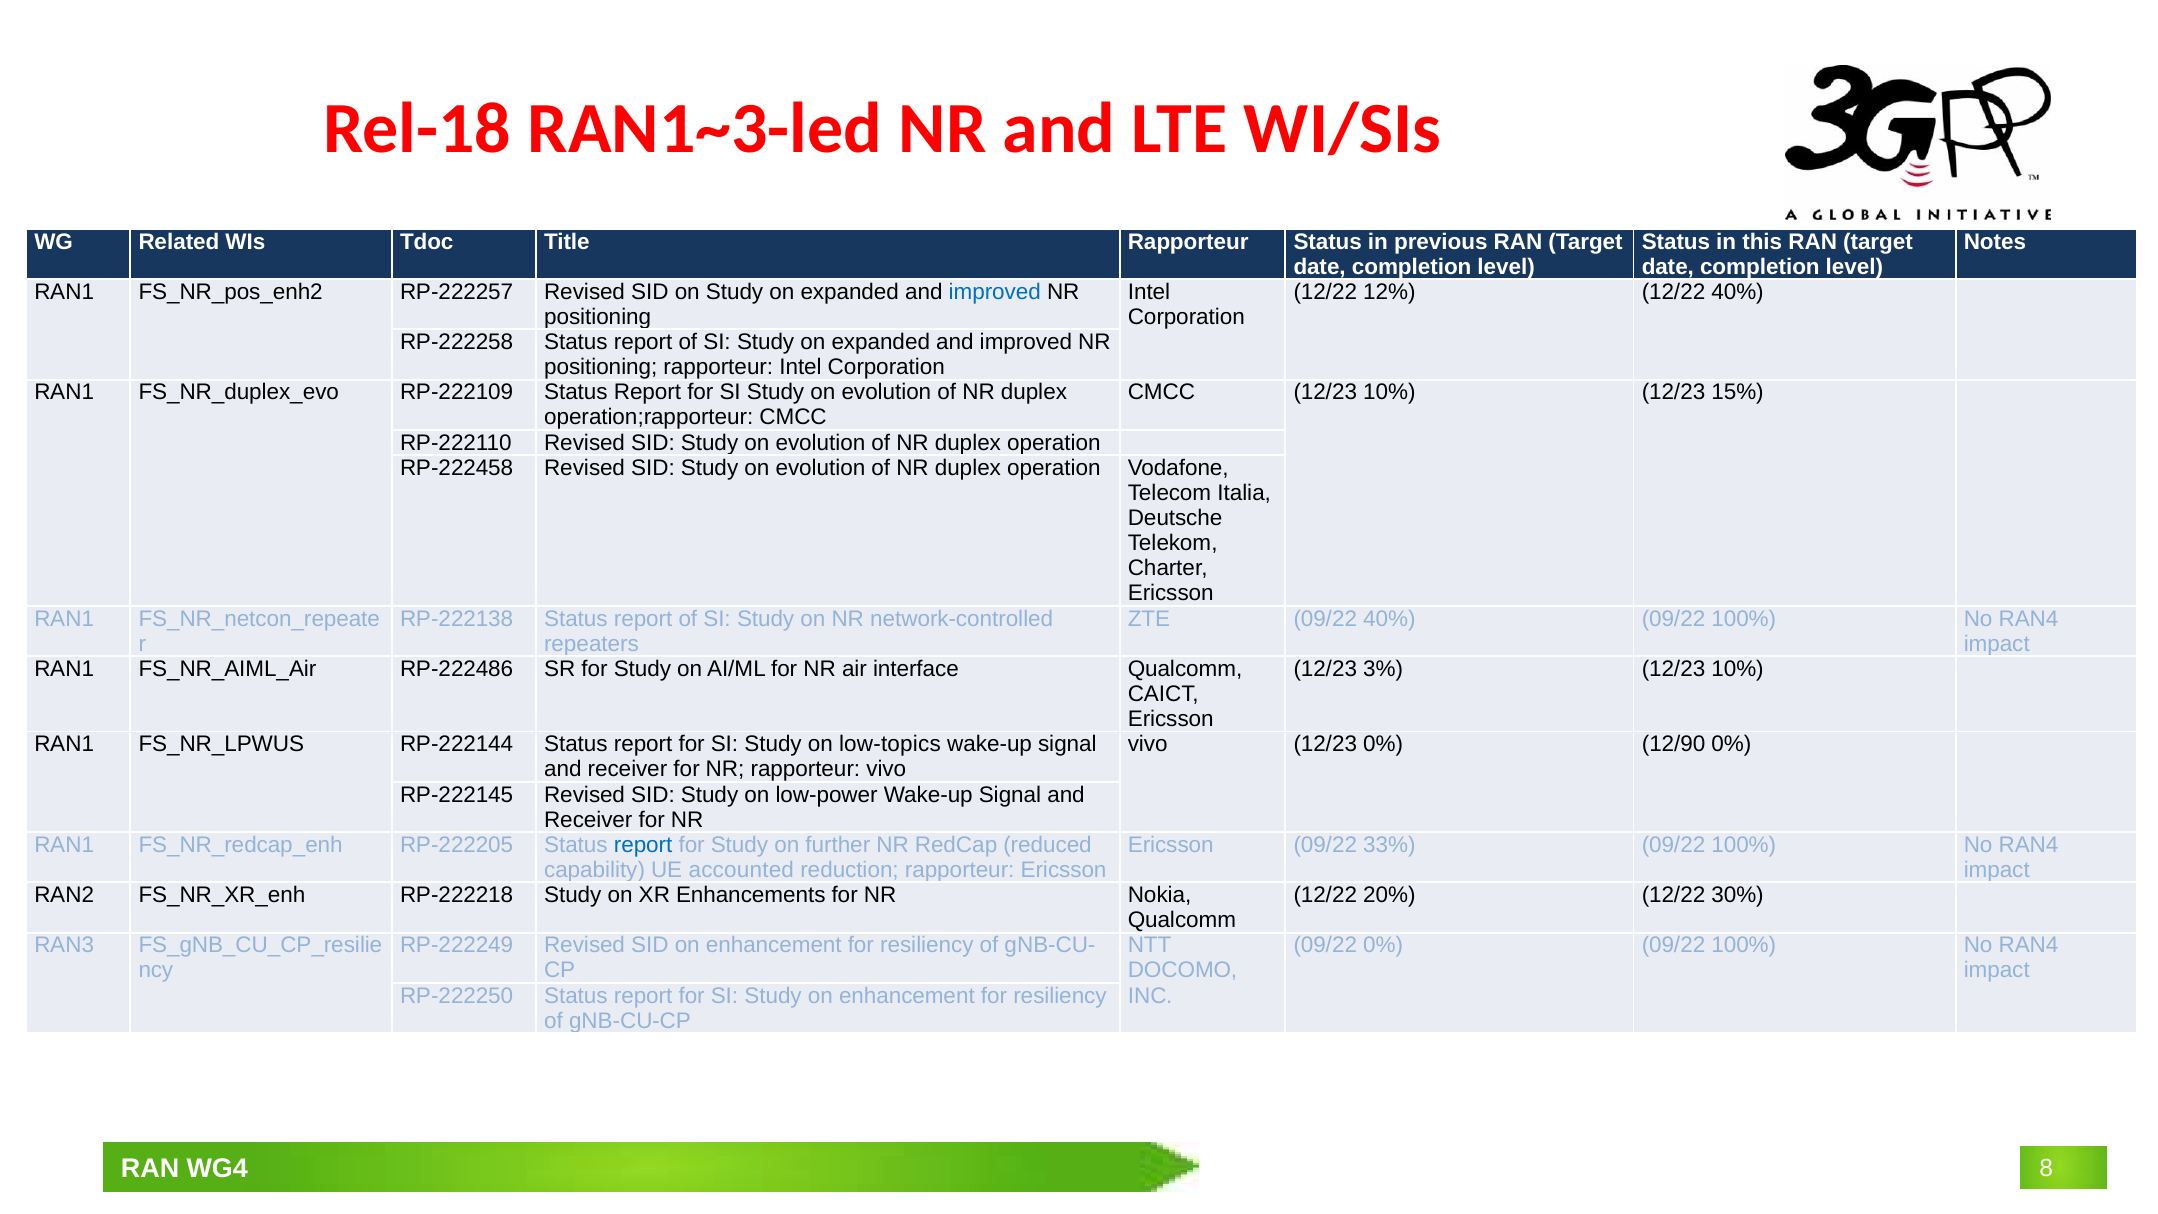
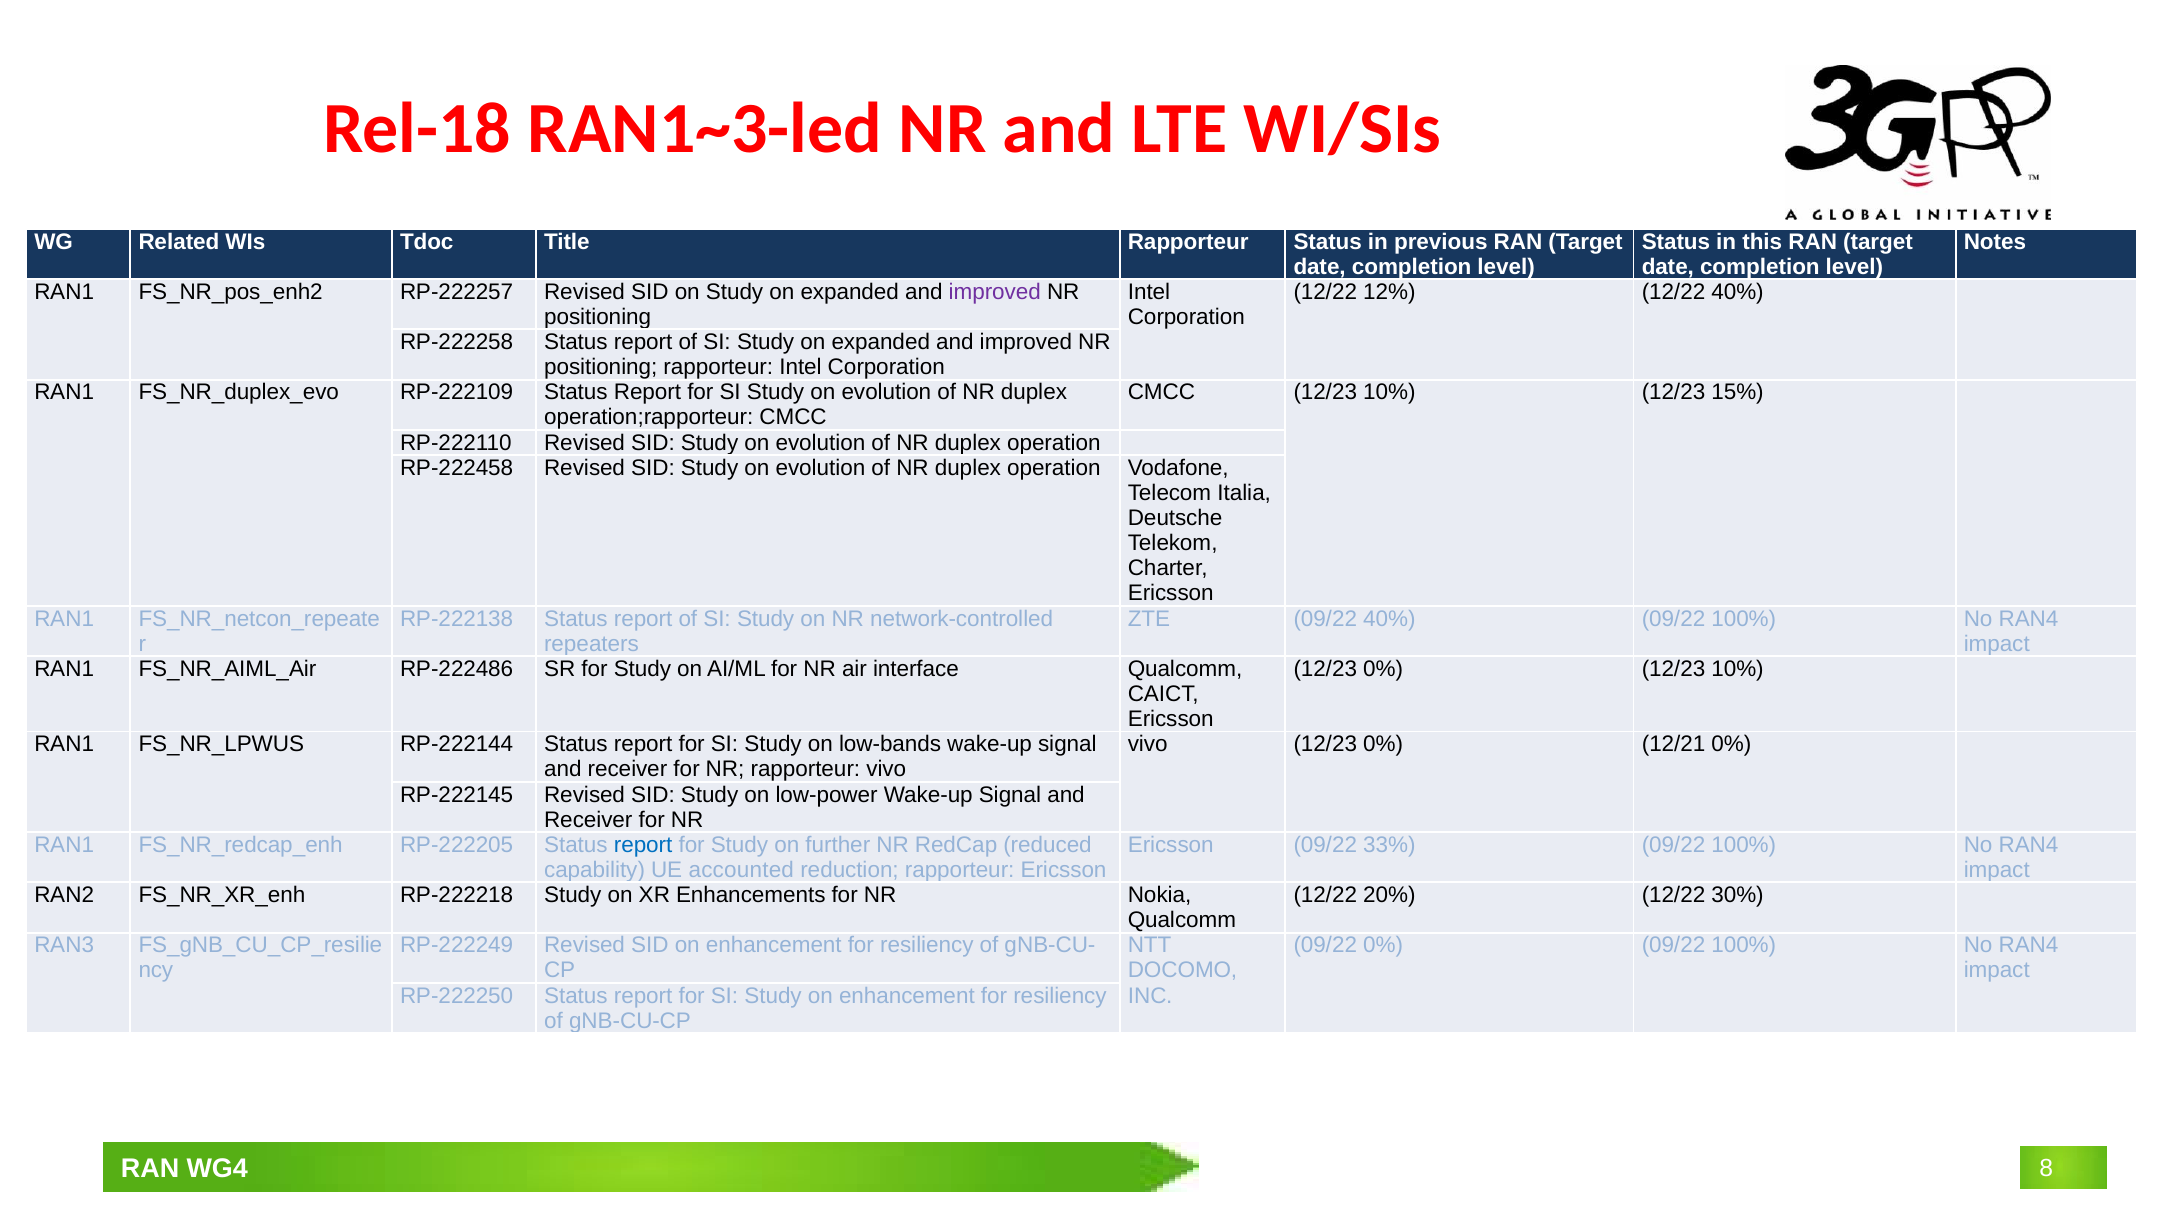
improved colour: blue -> purple (995, 292)
3%: 3% -> 0% (1383, 669)
low-topics: low-topics -> low-bands (890, 744)
12/90: 12/90 -> 12/21 (1674, 744)
